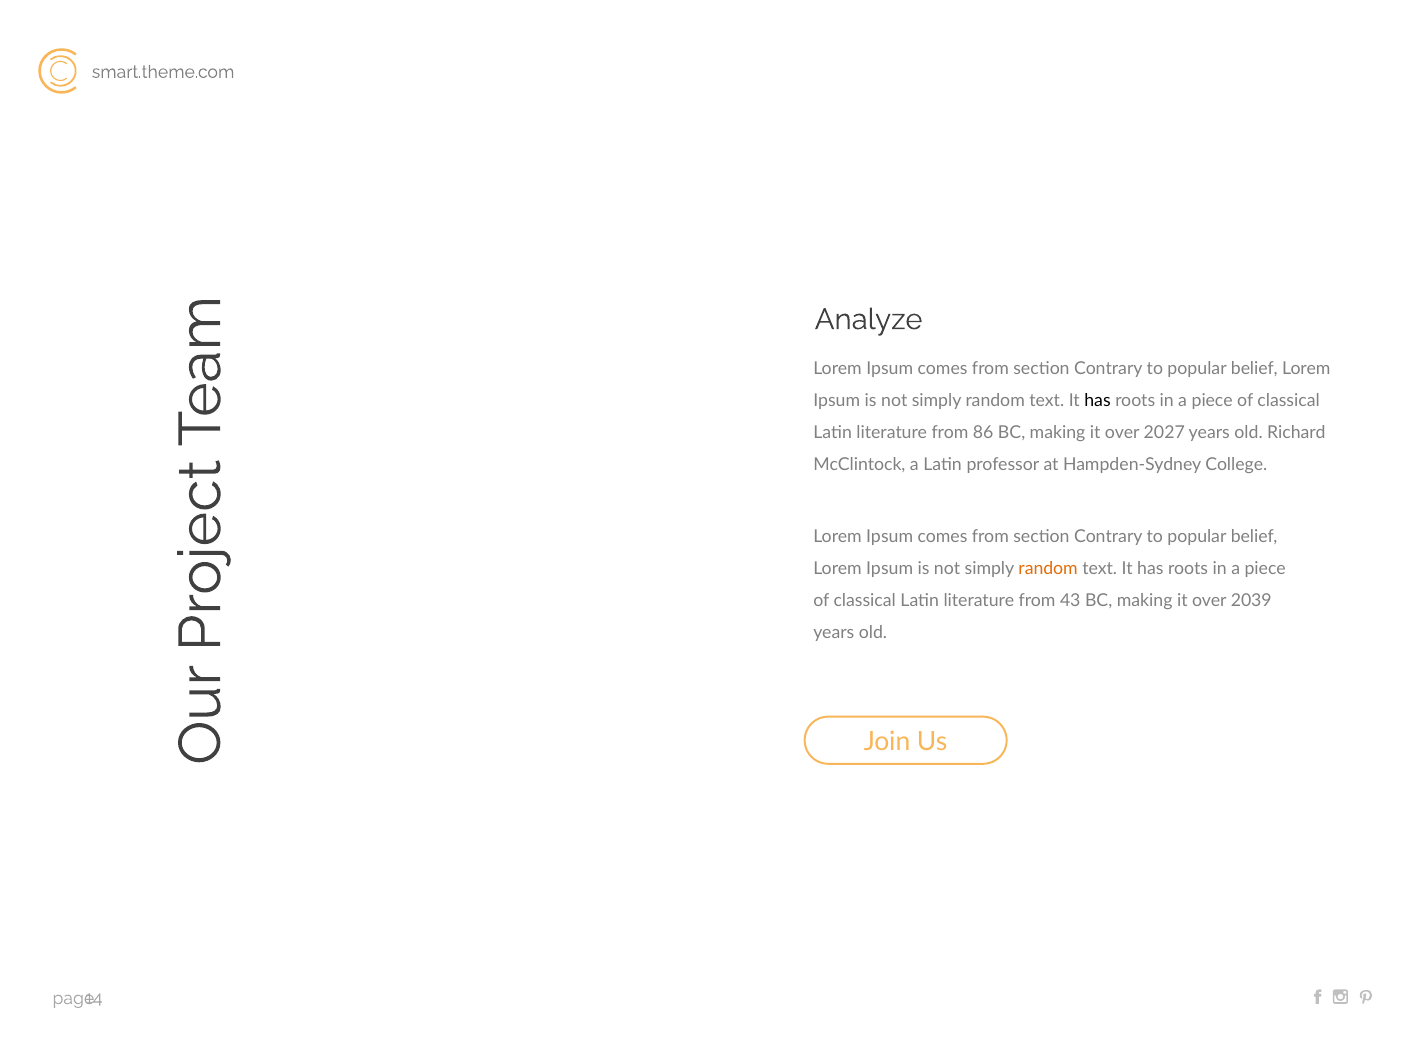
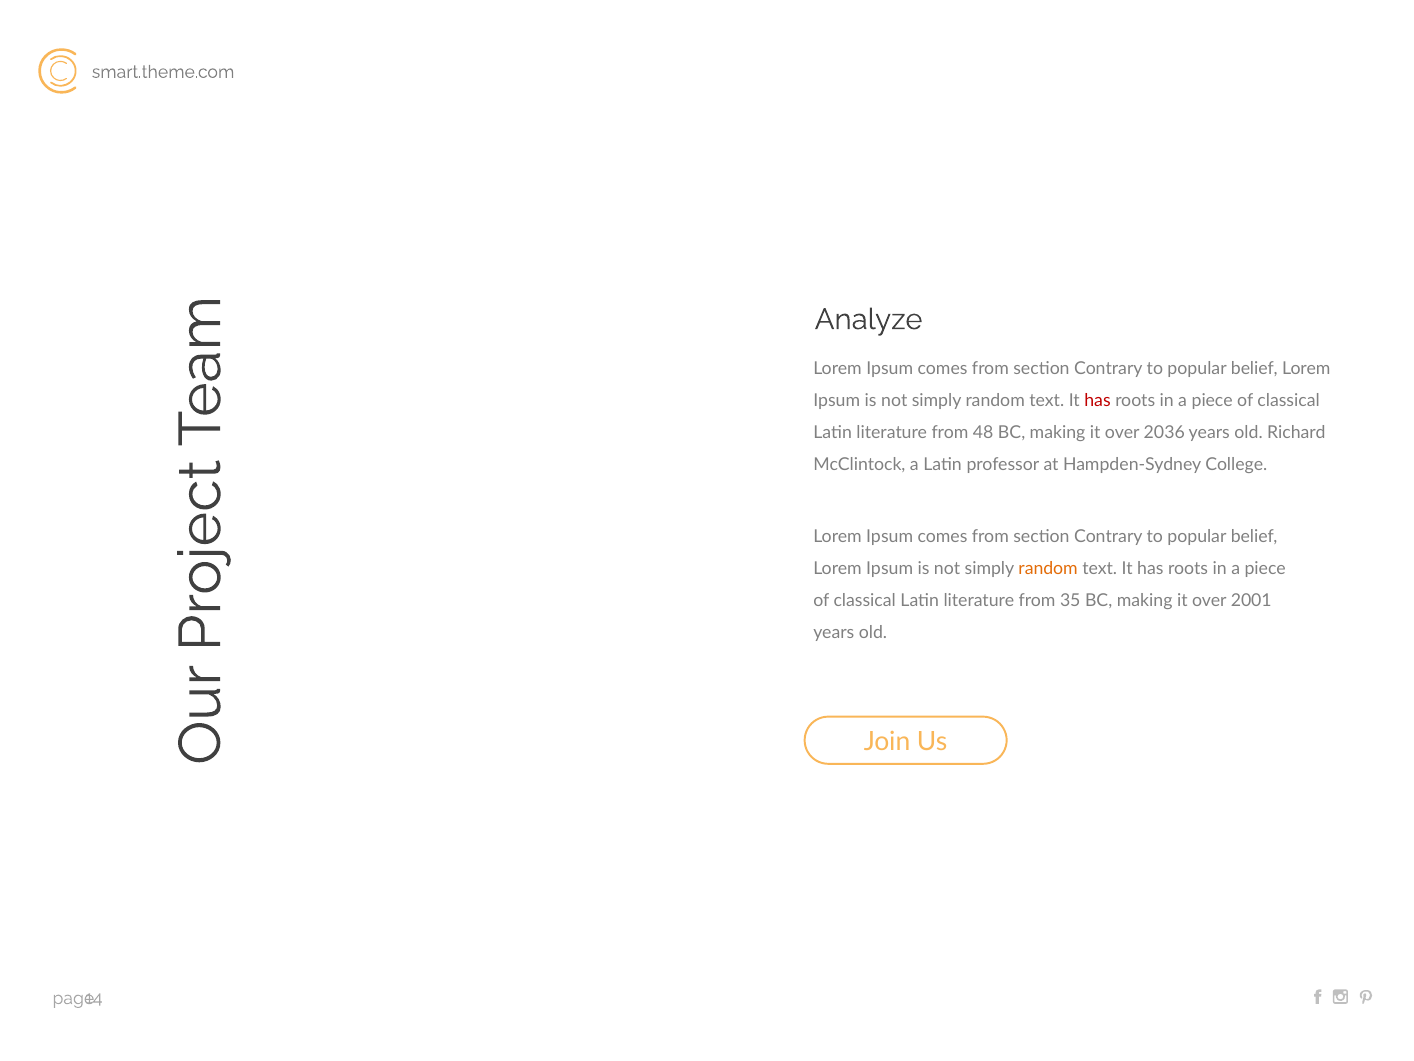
has colour: black -> red (1098, 400)
86: 86 -> 48 (983, 432)
2027: 2027 -> 2036 (1164, 432)
43: 43 -> 35 (1070, 601)
2039: 2039 -> 2001 (1251, 601)
